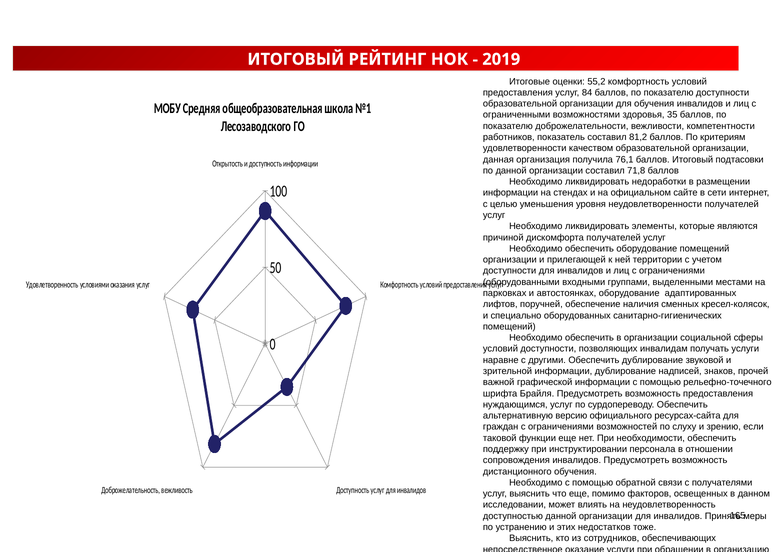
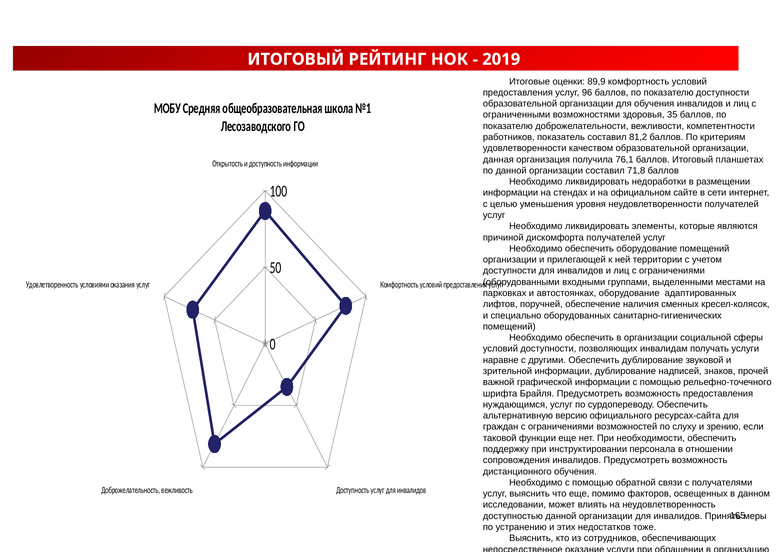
55,2: 55,2 -> 89,9 (596, 81)
84: 84 -> 96 (587, 93)
подтасовки: подтасовки -> планшетах (740, 159)
